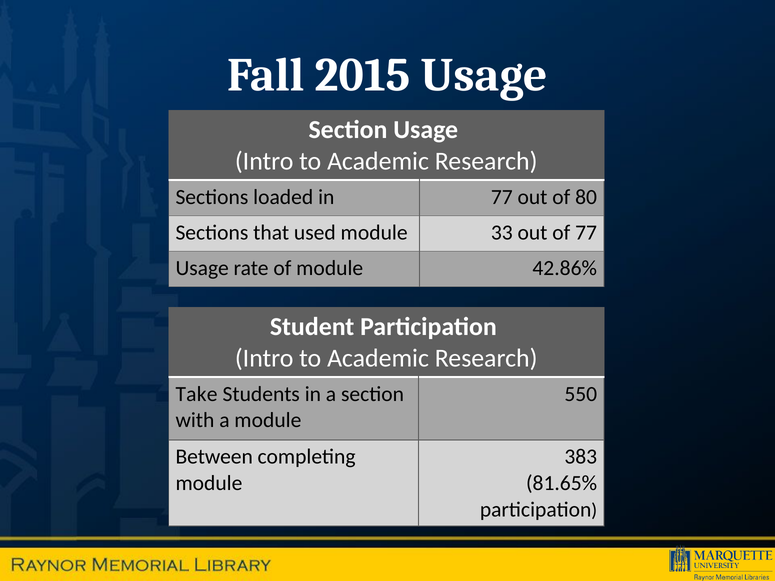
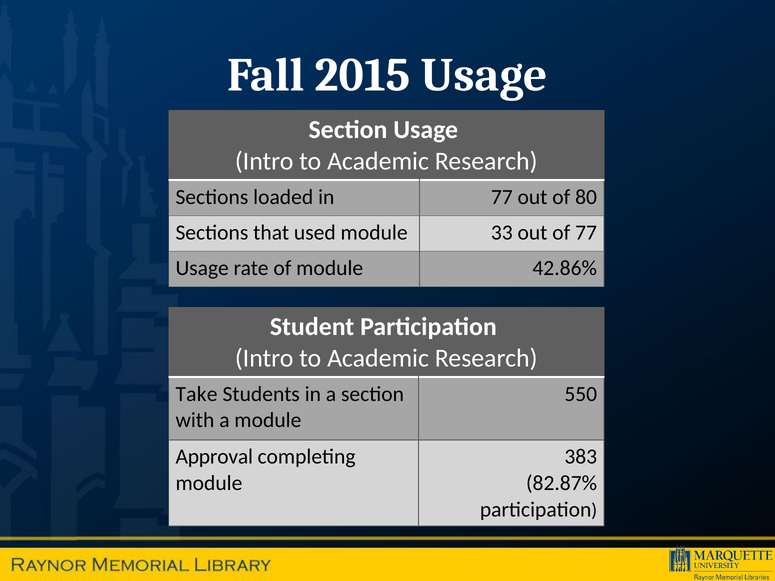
Between: Between -> Approval (214, 457)
81.65%: 81.65% -> 82.87% (562, 483)
